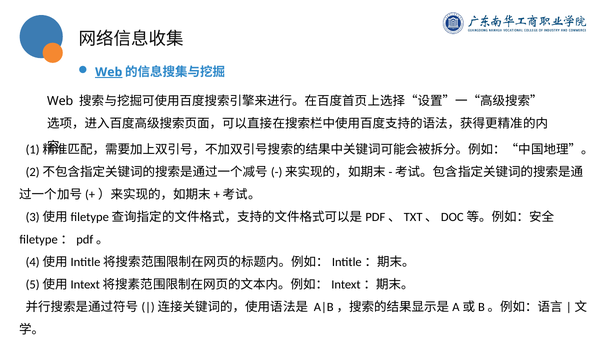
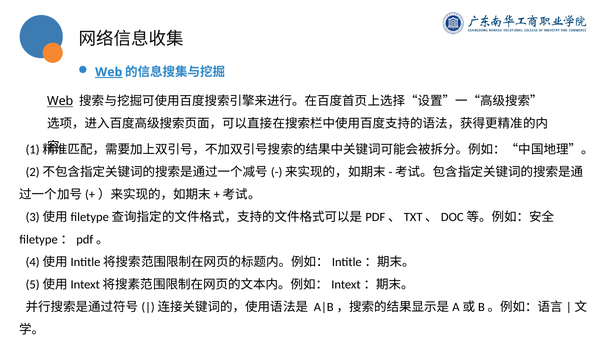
Web underline: none -> present (60, 101)
